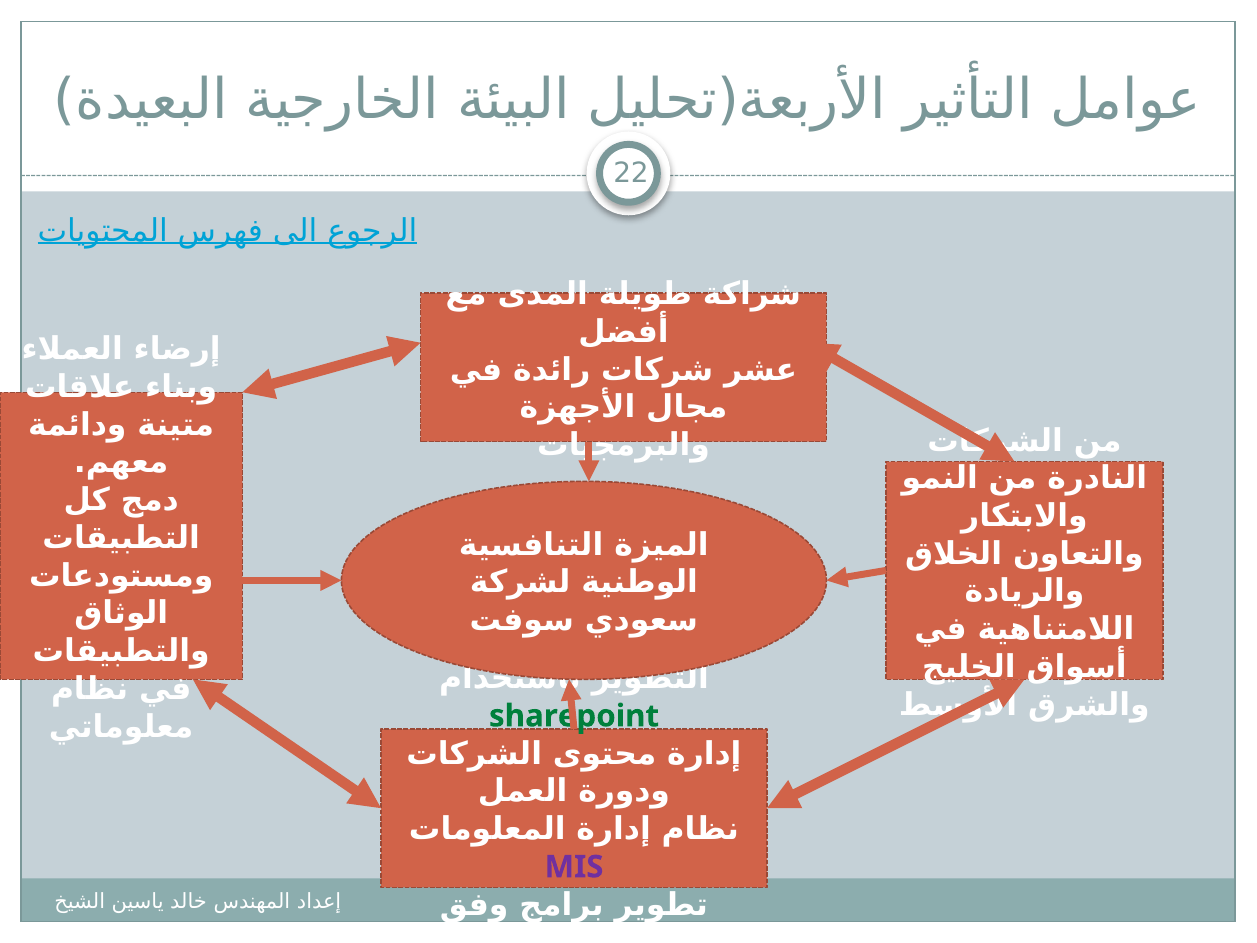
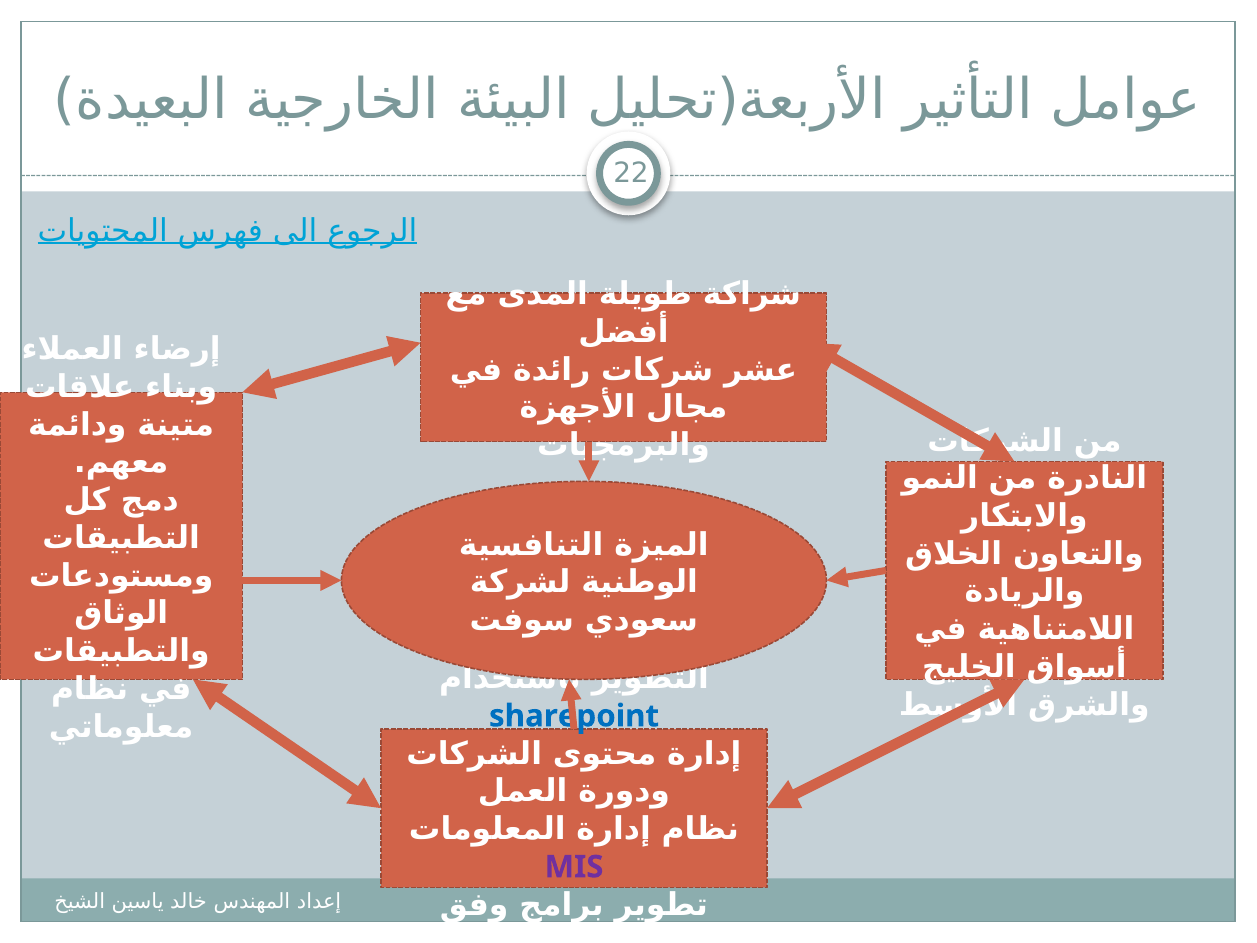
sharepoint colour: green -> blue (574, 716)
